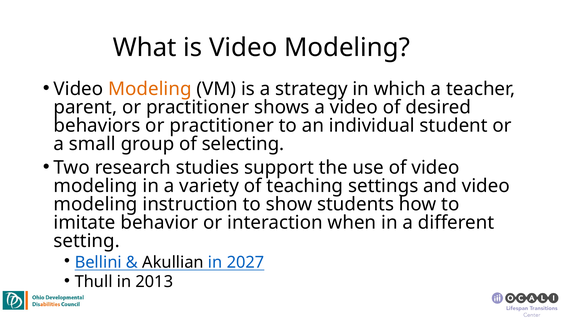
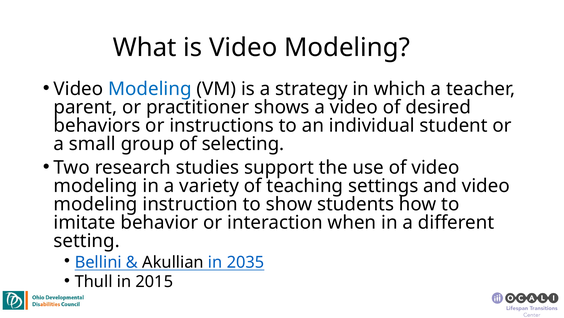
Modeling colour: orange -> blue (150, 89)
behaviors or practitioner: practitioner -> instructions (222, 125)
2027: 2027 -> 2035 (245, 262)
2013: 2013 -> 2015 (154, 281)
